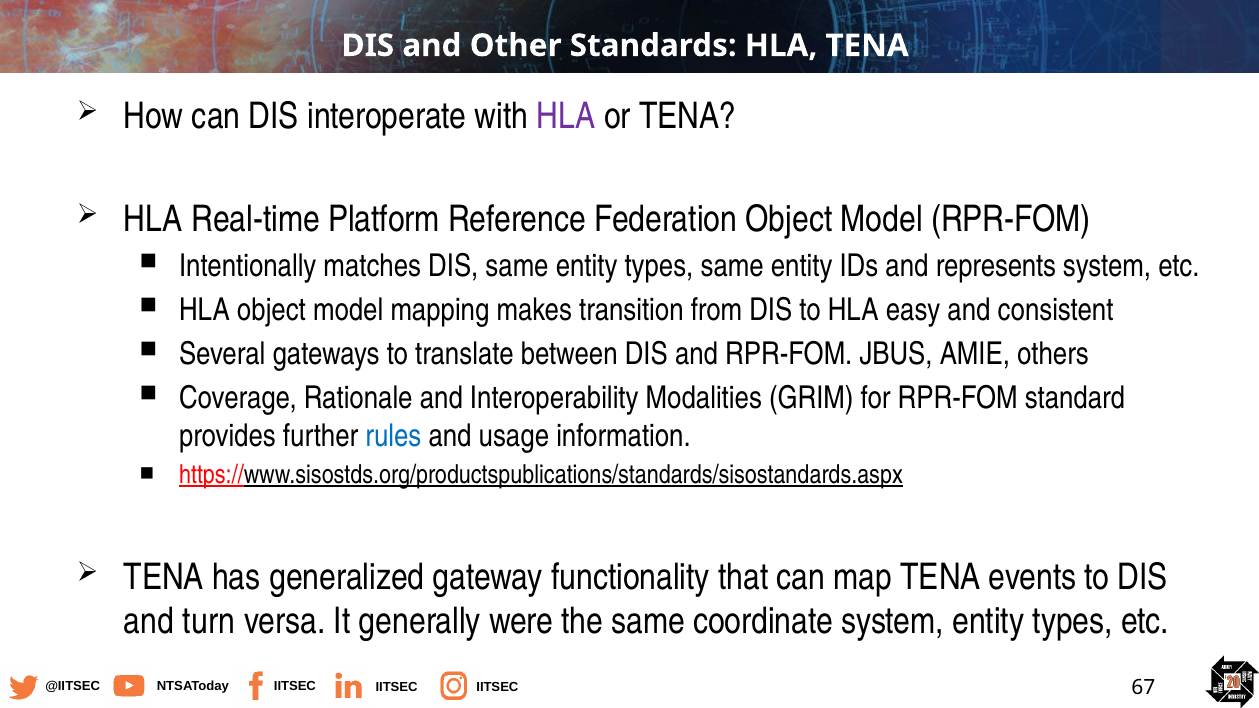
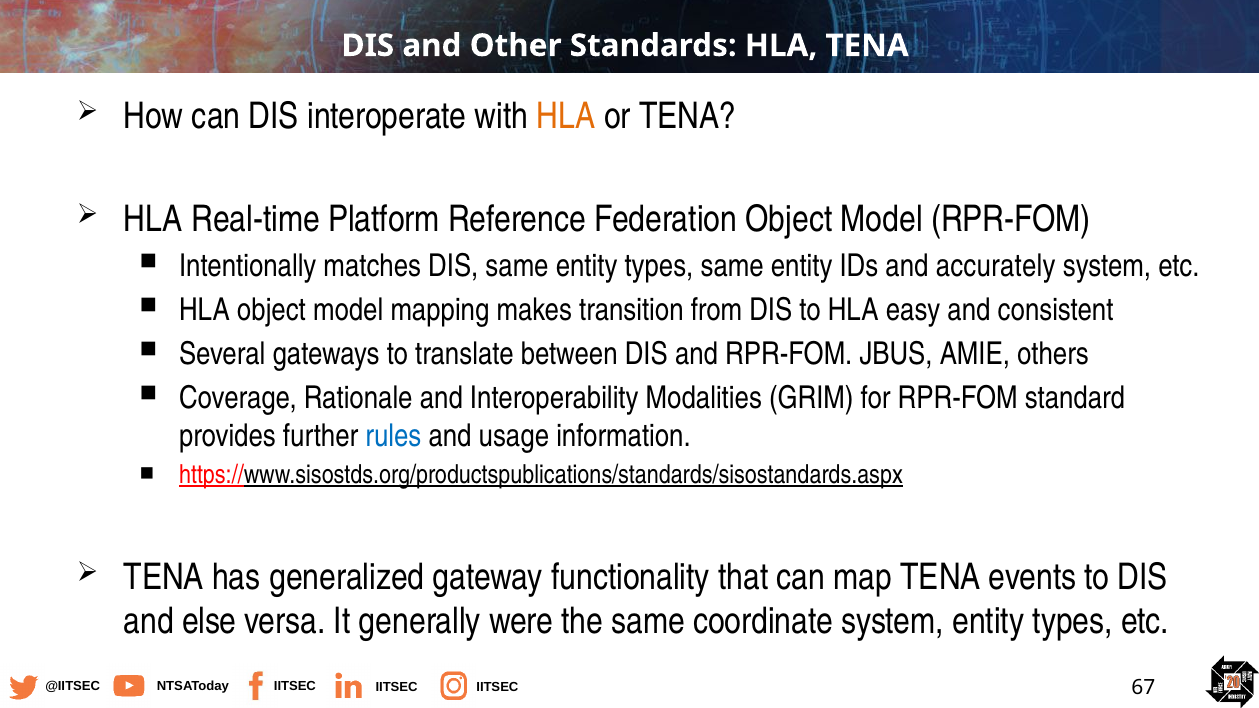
HLA colour: purple -> orange (566, 116)
represents: represents -> accurately (996, 266)
turn: turn -> else (209, 621)
